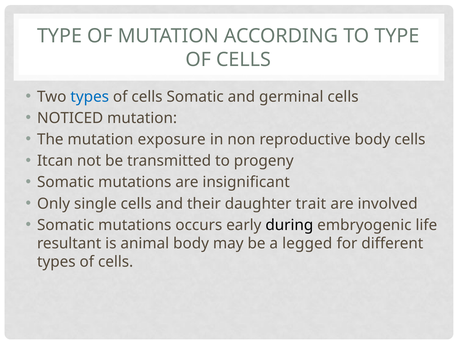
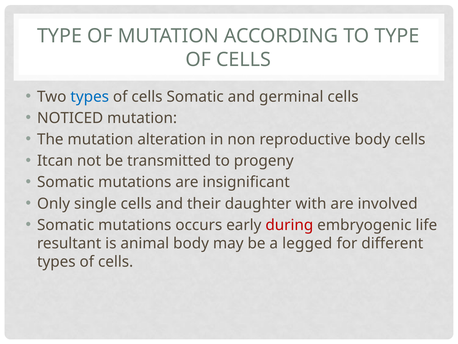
exposure: exposure -> alteration (172, 139)
trait: trait -> with (311, 203)
during colour: black -> red (289, 225)
